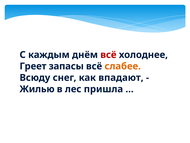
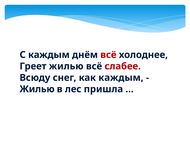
Греет запасы: запасы -> жилью (66, 66)
слабее colour: orange -> red (123, 66)
как впадают: впадают -> каждым (121, 77)
